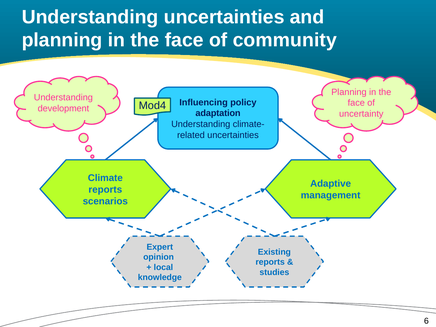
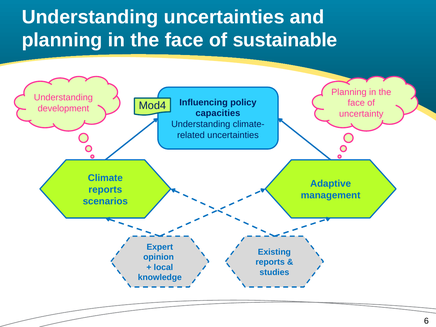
community: community -> sustainable (285, 40)
adaptation: adaptation -> capacities (218, 113)
